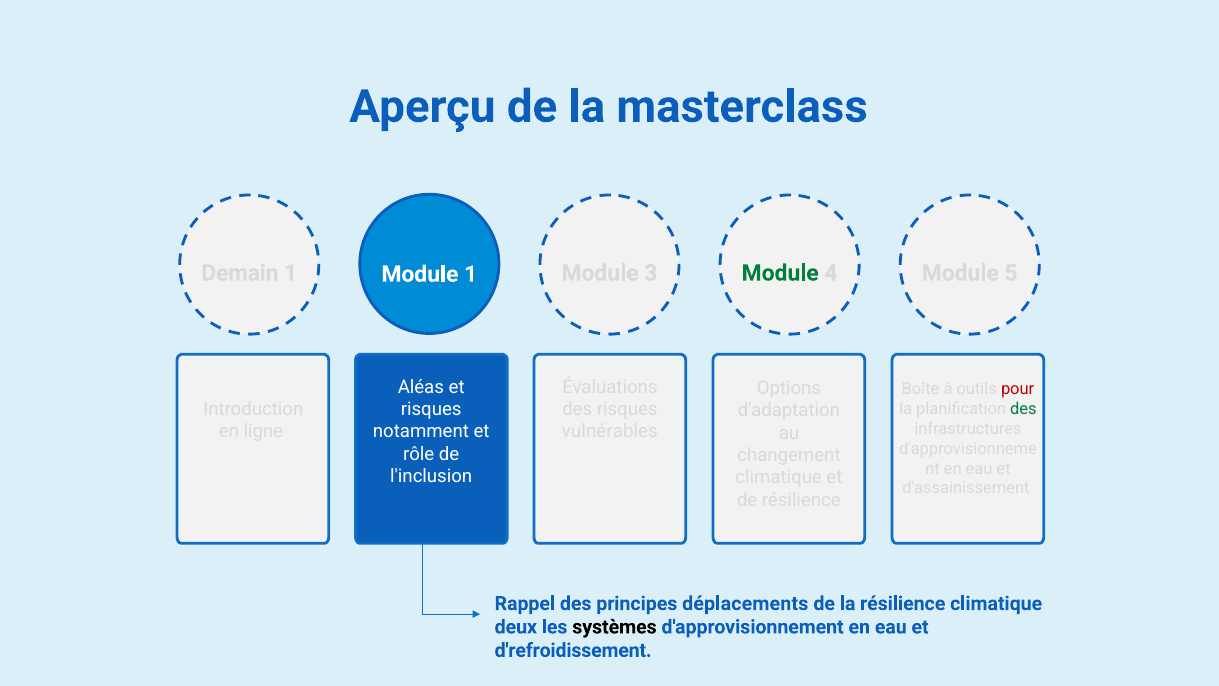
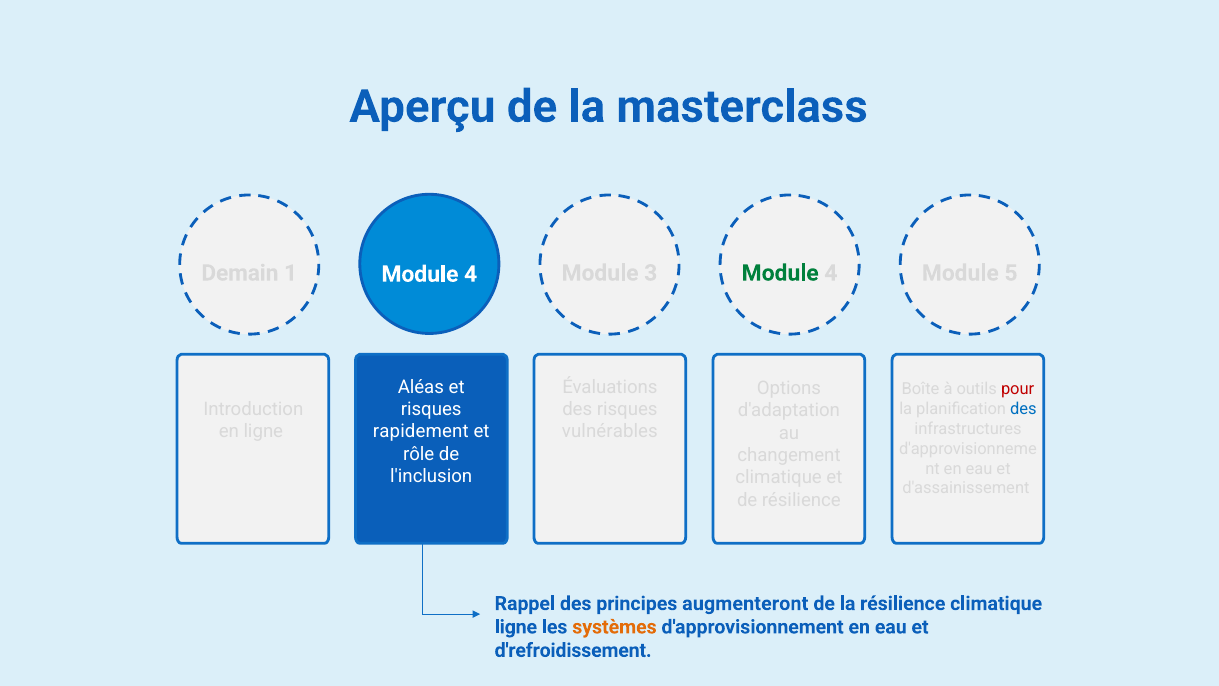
1: 1 -> 4 (471, 274)
des colour: green -> blue (1023, 409)
notamment: notamment -> rapidement (421, 432)
déplacements: déplacements -> augmenteront (745, 603)
deux: deux -> ligne (516, 627)
systèmes colour: black -> orange (614, 627)
